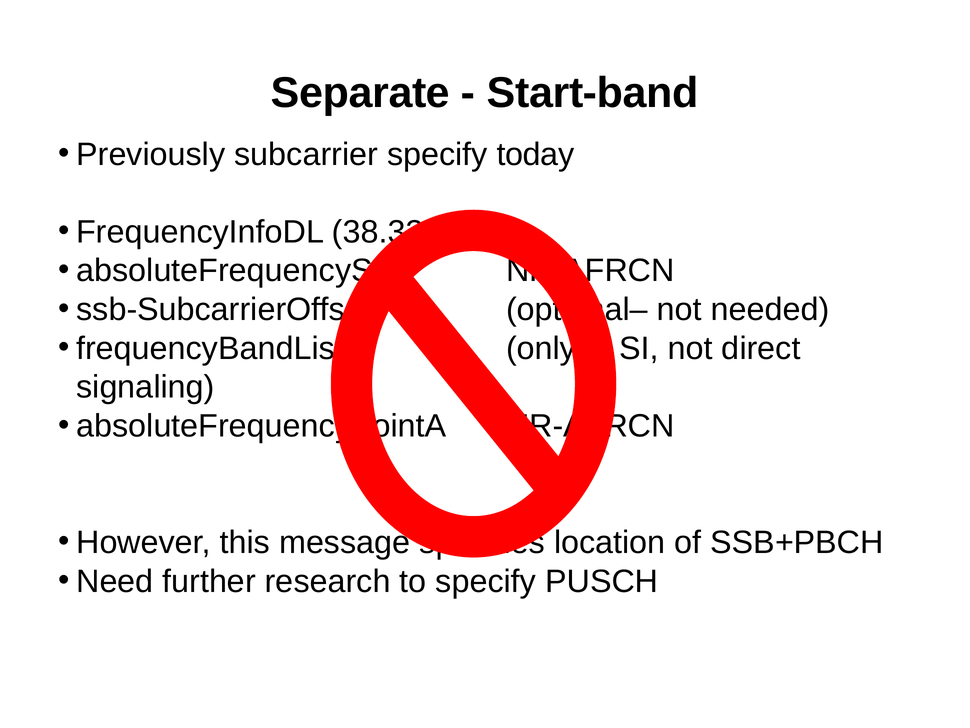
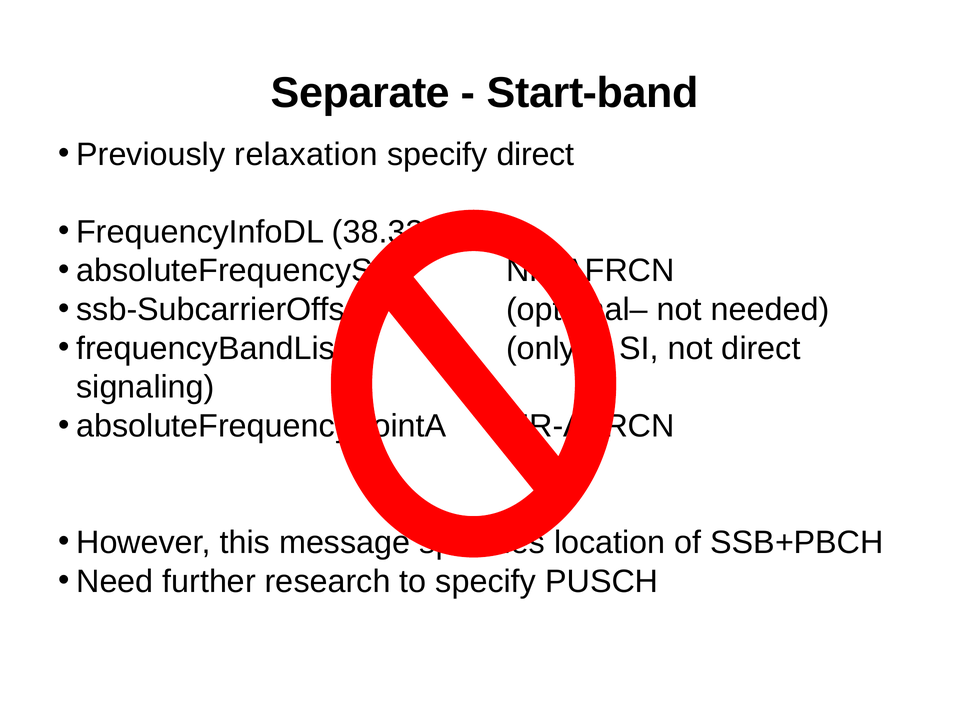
subcarrier: subcarrier -> relaxation (306, 154)
specify today: today -> direct (535, 154)
